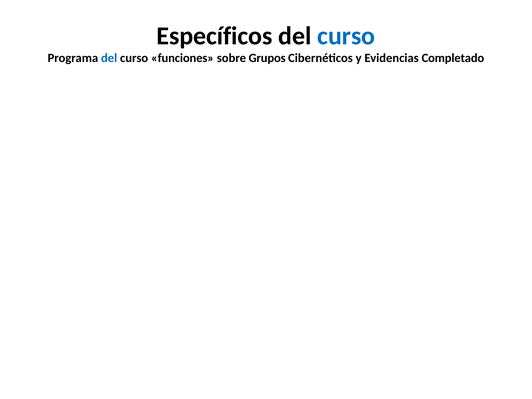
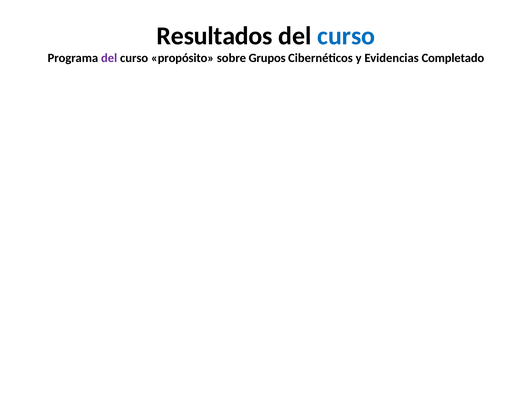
Específicos: Específicos -> Resultados (215, 36)
del colour: blue -> purple (109, 58)
funciones: funciones -> propósito (183, 58)
